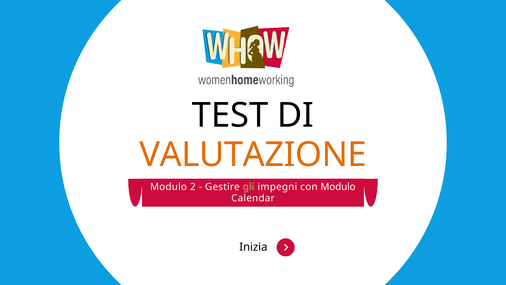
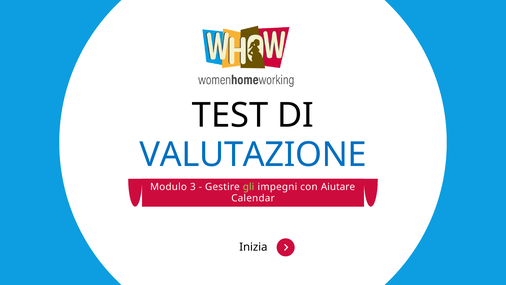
VALUTAZIONE colour: orange -> blue (253, 154)
2: 2 -> 3 (193, 187)
con Modulo: Modulo -> Aiutare (338, 187)
